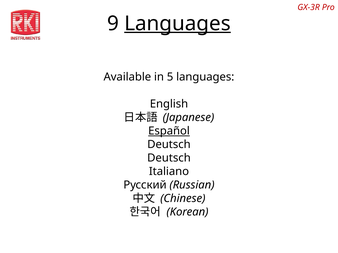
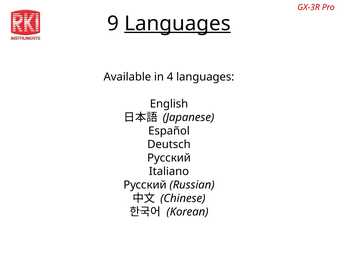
5: 5 -> 4 (170, 77)
Español underline: present -> none (169, 131)
Deutsch: Deutsch -> Pусский (169, 158)
